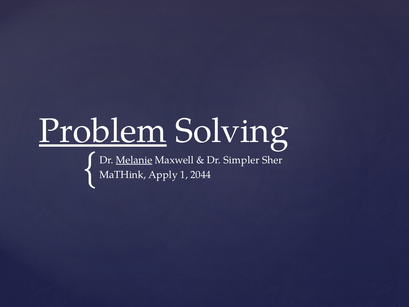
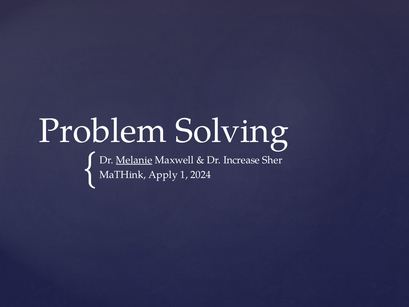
Problem underline: present -> none (103, 131)
Simpler: Simpler -> Increase (242, 160)
2044: 2044 -> 2024 (201, 175)
